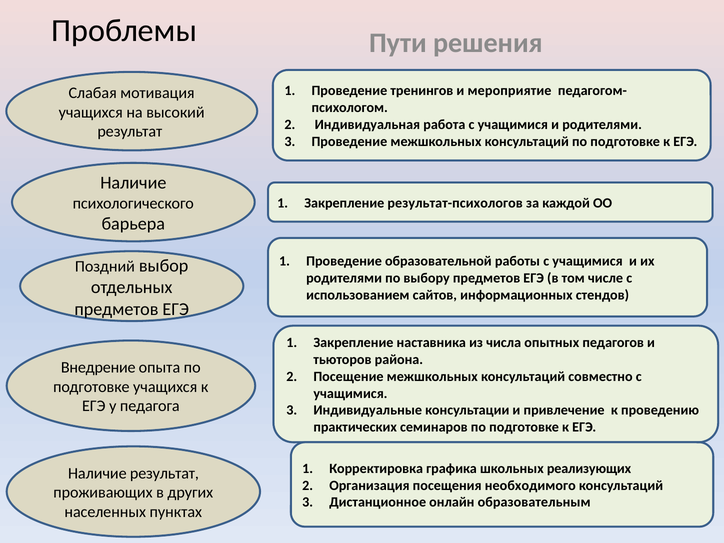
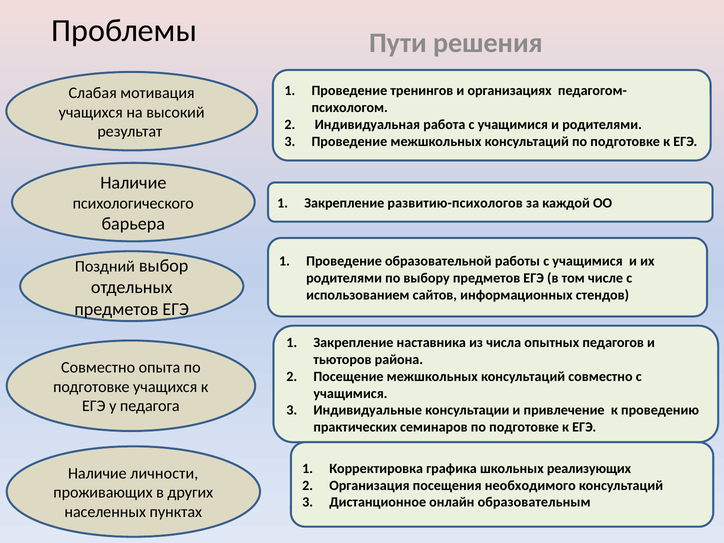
мероприятие: мероприятие -> организациях (510, 91)
результат-психологов: результат-психологов -> развитию-психологов (455, 203)
Внедрение: Внедрение -> Совместно (98, 368)
Наличие результат: результат -> личности (164, 473)
